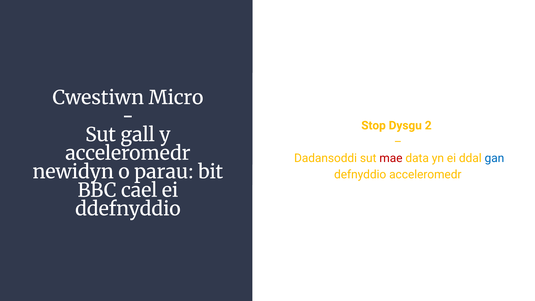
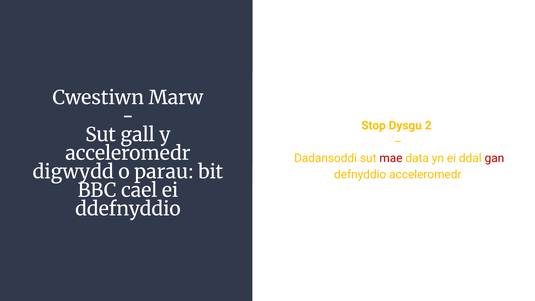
Micro: Micro -> Marw (176, 98)
gan colour: blue -> red (494, 158)
newidyn: newidyn -> digwydd (73, 172)
